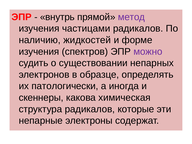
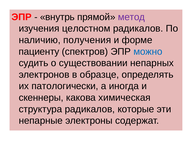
частицами: частицами -> целостном (86, 29)
жидкостей: жидкостей -> получения (87, 40)
изучения: изучения -> пациенту (39, 52)
можно colour: purple -> blue (148, 52)
